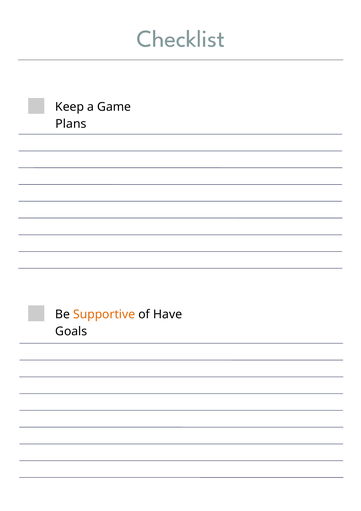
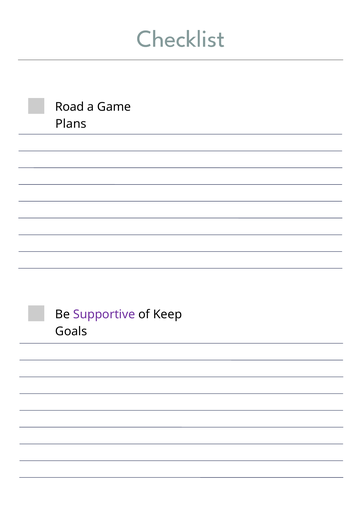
Keep: Keep -> Road (70, 107)
Supportive colour: orange -> purple (104, 314)
Have: Have -> Keep (168, 314)
